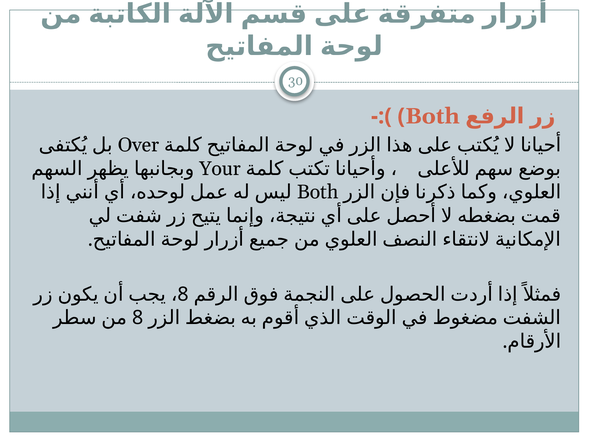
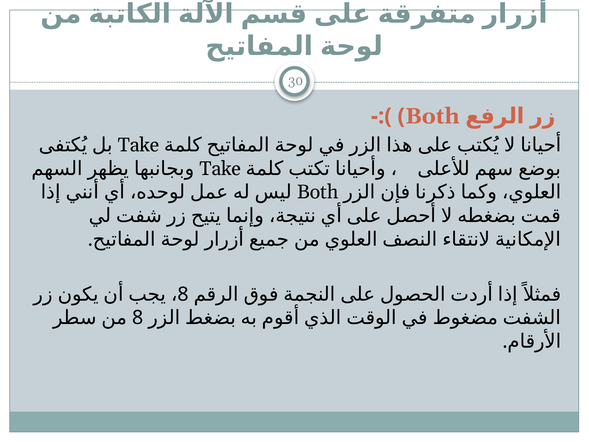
Over: Over -> Take (139, 145)
Your: Your -> Take (220, 168)
